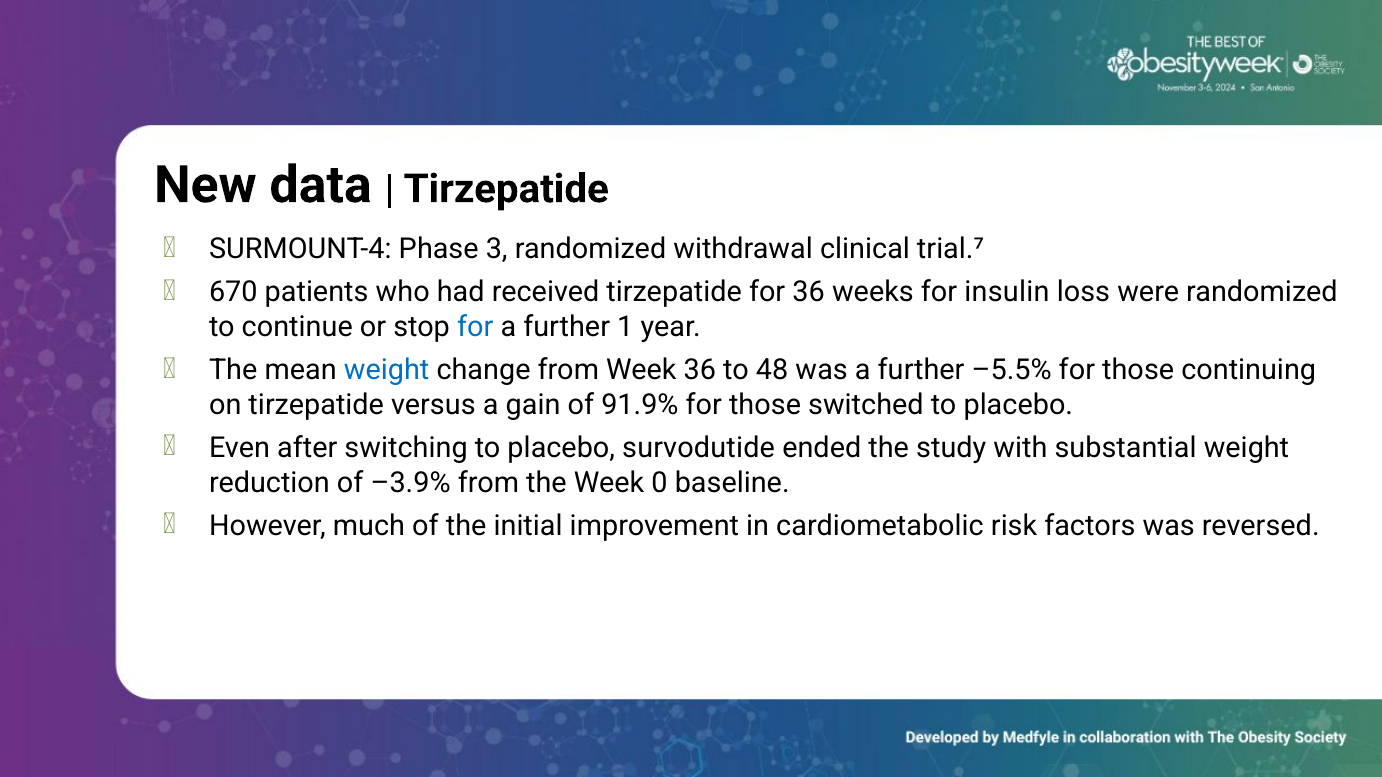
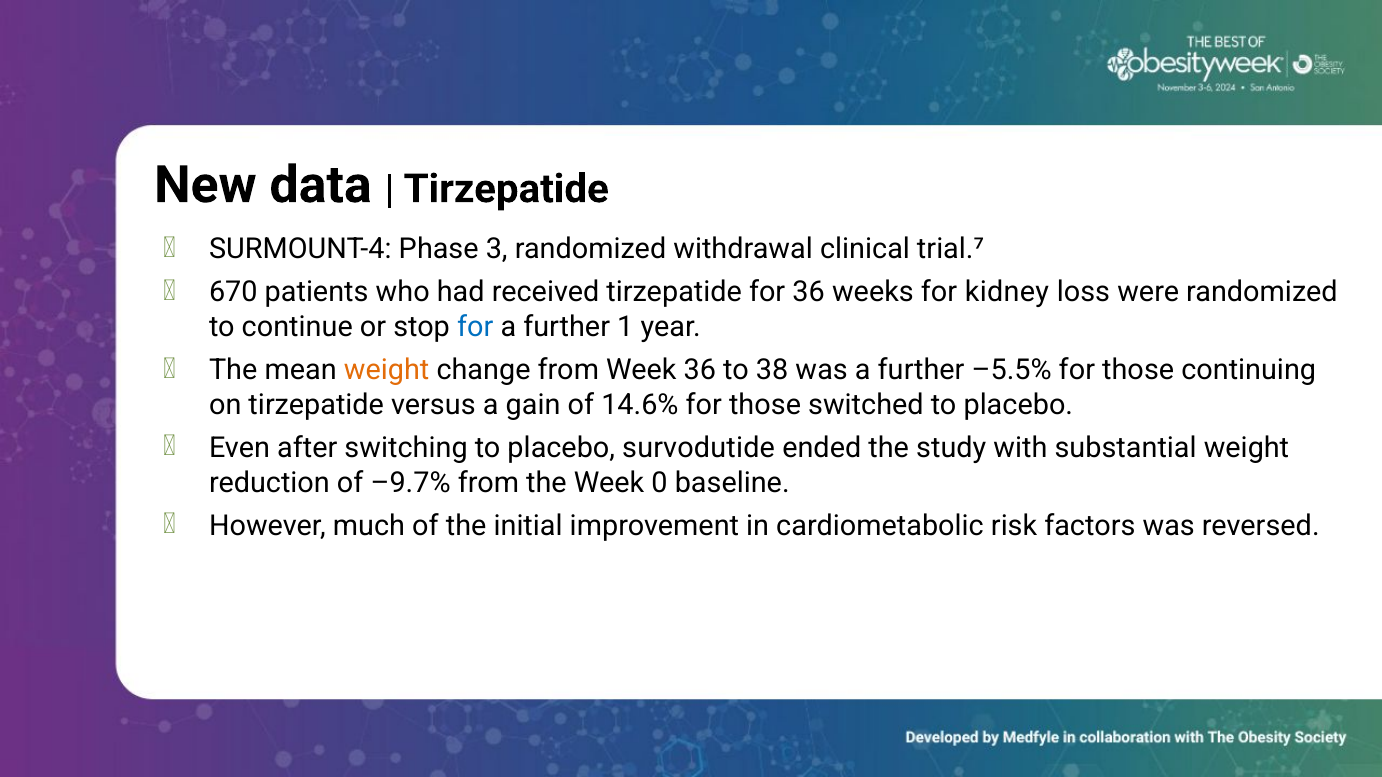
insulin: insulin -> kidney (1007, 293)
weight colour: blue -> orange (387, 370)
48: 48 -> 38 (772, 370)
91.9%: 91.9% -> 14.6% (640, 405)
–3.9%: –3.9% -> –9.7% (411, 483)
